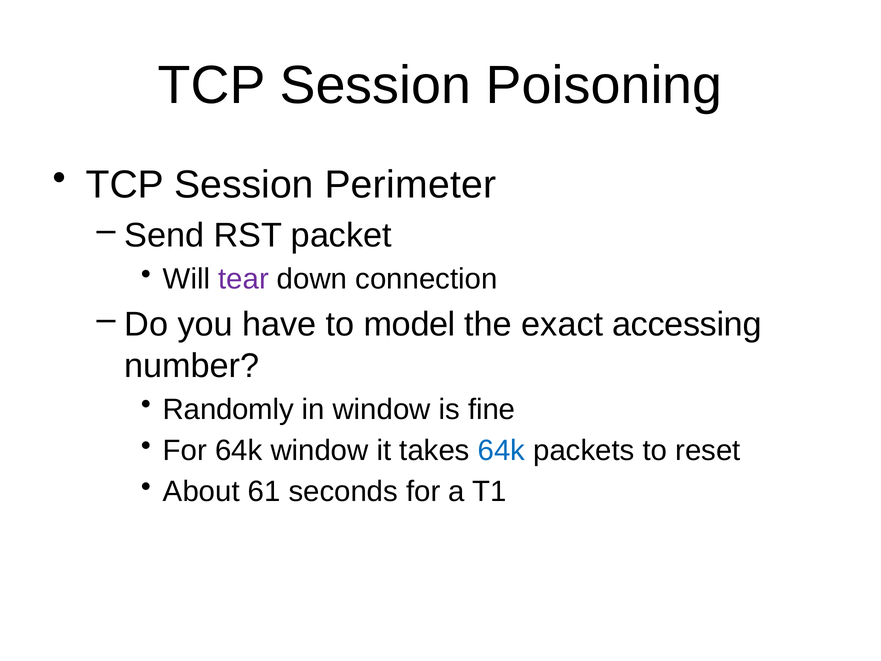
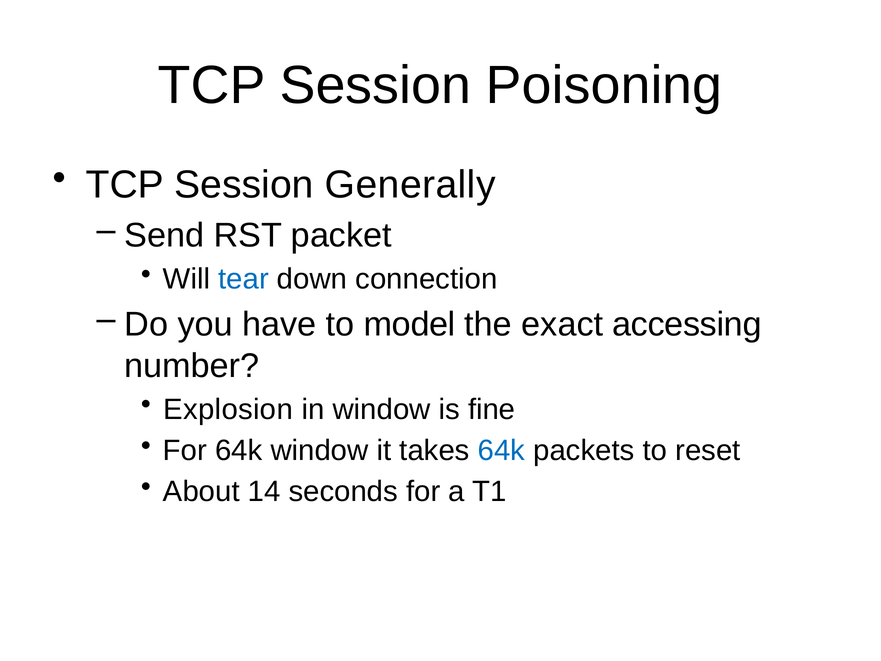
Perimeter: Perimeter -> Generally (410, 185)
tear colour: purple -> blue (244, 279)
Randomly: Randomly -> Explosion (228, 409)
61: 61 -> 14 (264, 492)
